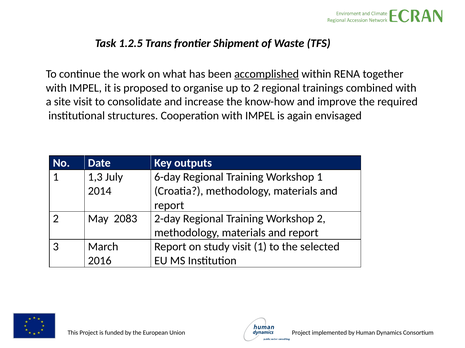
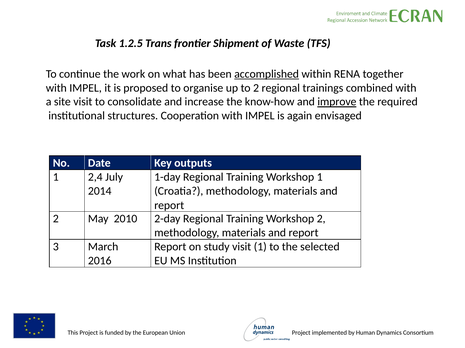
improve underline: none -> present (337, 102)
1,3: 1,3 -> 2,4 (95, 177)
6-day: 6-day -> 1-day (167, 177)
2083: 2083 -> 2010 (126, 219)
